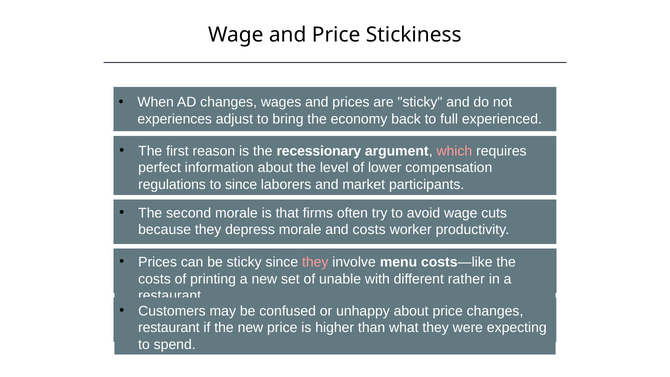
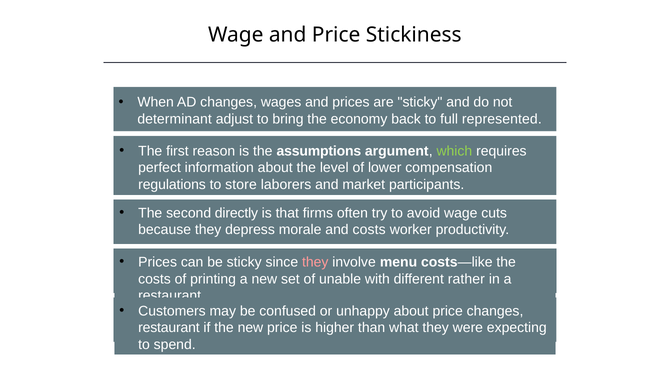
experiences: experiences -> determinant (175, 119)
experienced: experienced -> represented (502, 119)
recessionary: recessionary -> assumptions (319, 151)
which colour: pink -> light green (454, 151)
to since: since -> store (241, 184)
second morale: morale -> directly (236, 213)
